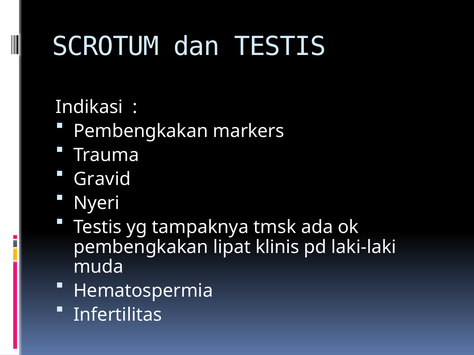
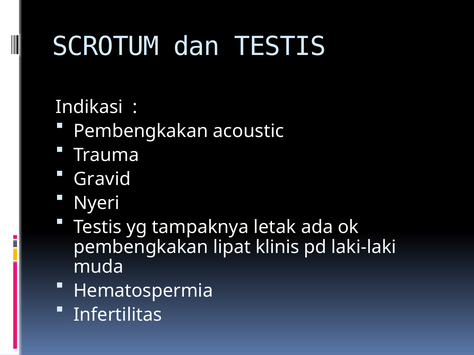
markers: markers -> acoustic (249, 131)
tmsk: tmsk -> letak (275, 227)
